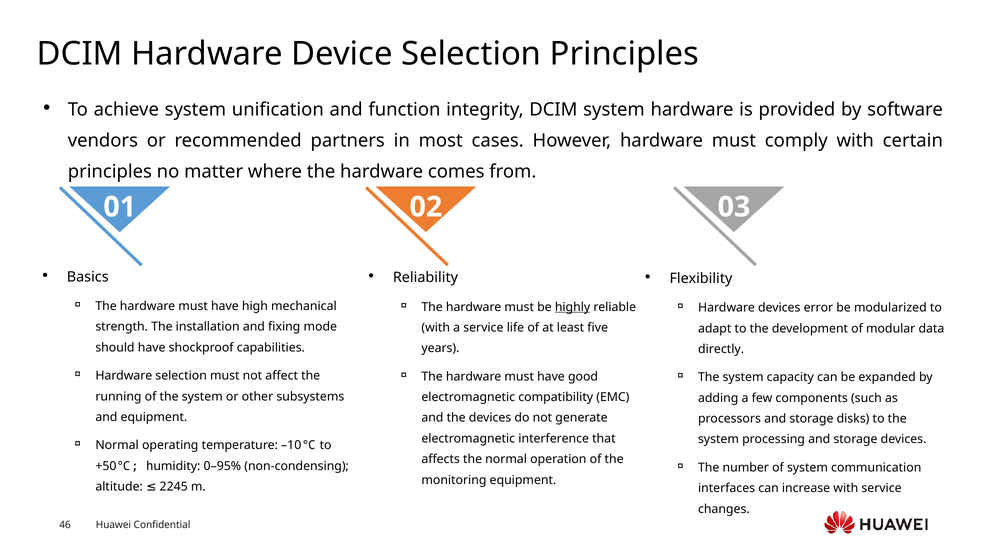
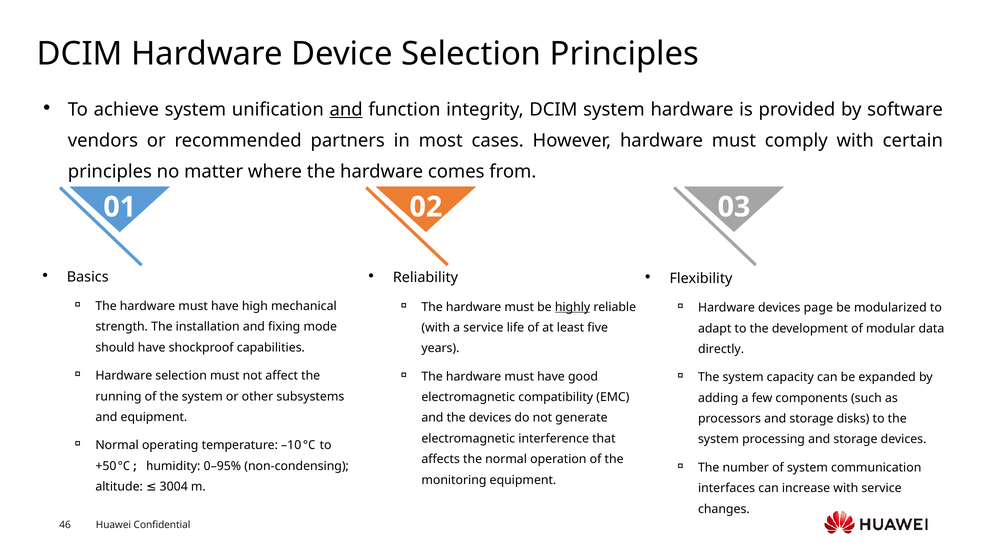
and underline: none -> present (346, 110)
error: error -> page (818, 308)
2245: 2245 -> 3004 (174, 486)
